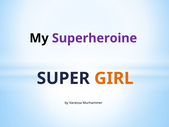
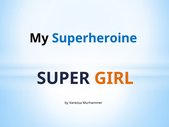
Superheroine colour: purple -> blue (95, 38)
